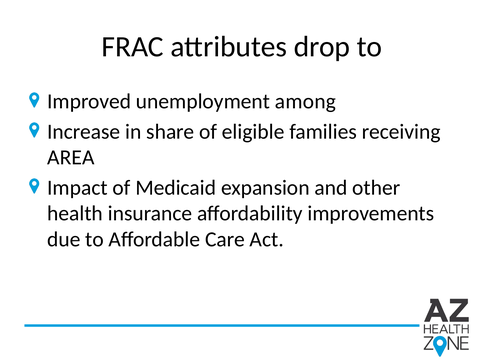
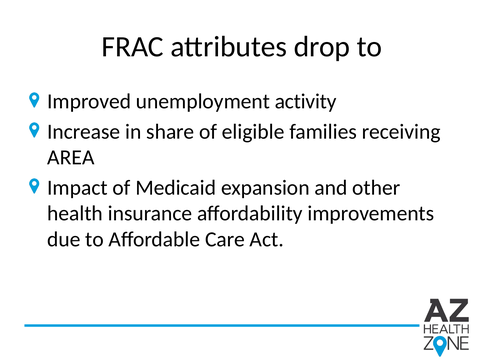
among: among -> activity (306, 102)
